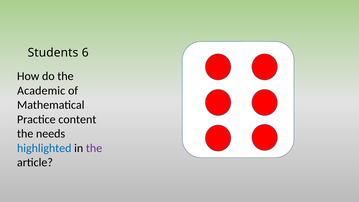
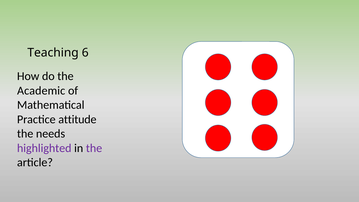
Students: Students -> Teaching (53, 53)
content: content -> attitude (77, 119)
highlighted colour: blue -> purple (44, 148)
